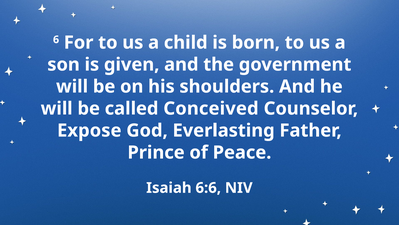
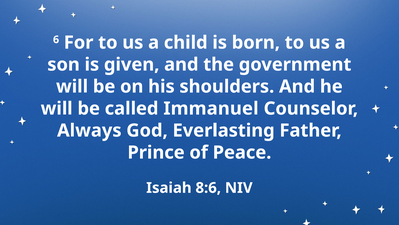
Conceived: Conceived -> Immanuel (211, 108)
Expose: Expose -> Always (89, 130)
6:6: 6:6 -> 8:6 (208, 187)
